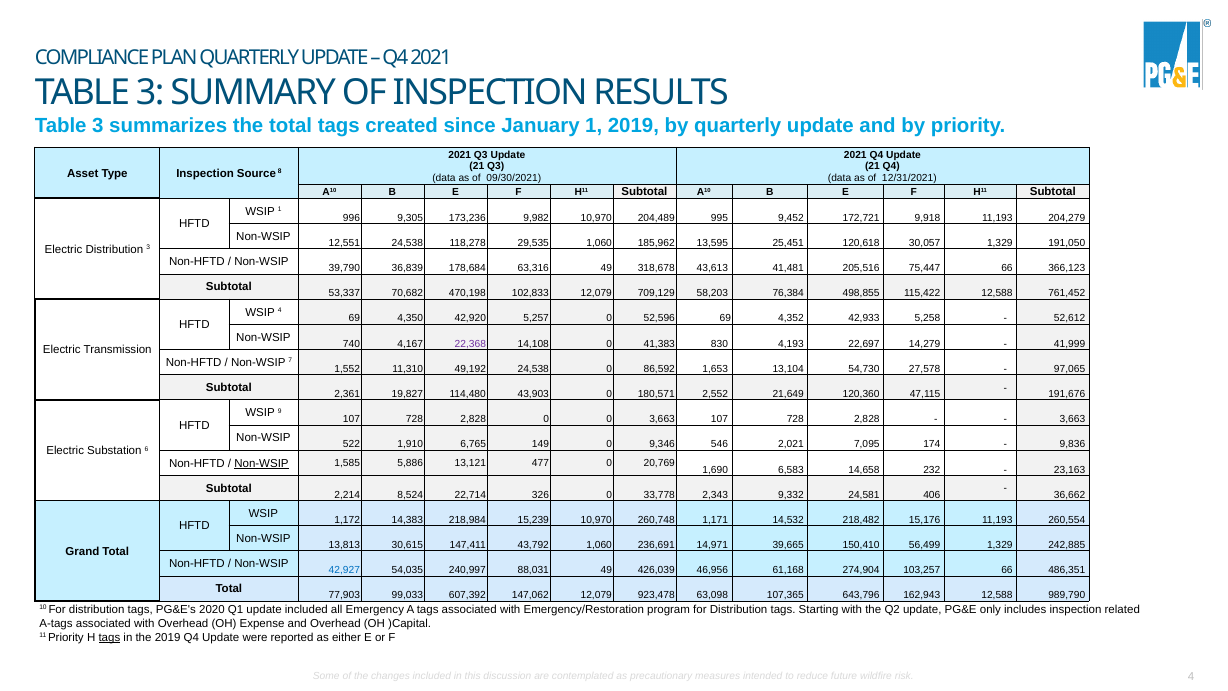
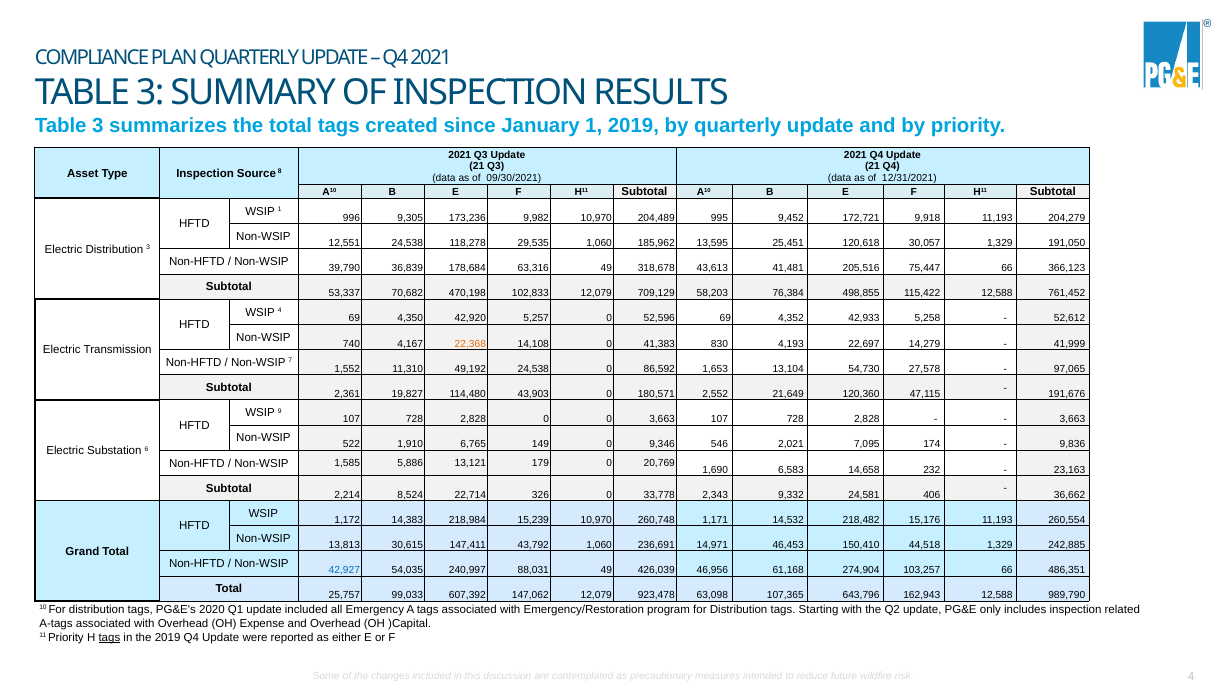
22,368 colour: purple -> orange (470, 344)
Non-WSIP underline: present -> none (261, 463)
477: 477 -> 179 (540, 463)
39,665: 39,665 -> 46,453 (788, 545)
56,499: 56,499 -> 44,518 (925, 545)
77,903: 77,903 -> 25,757 (344, 595)
